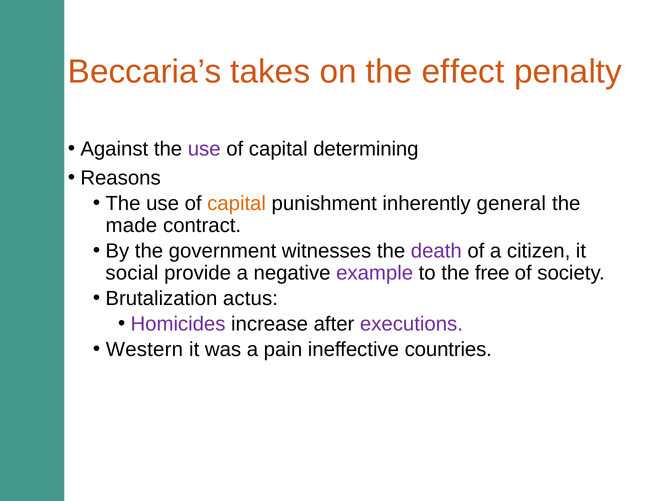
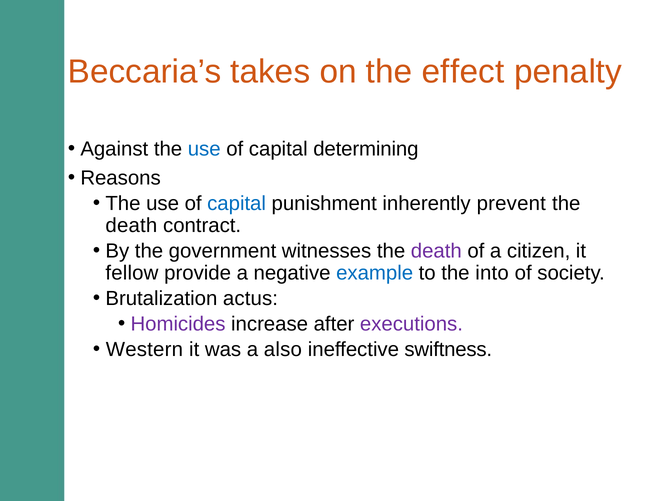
use colour: purple -> blue (204, 149)
capital colour: orange -> blue (237, 203)
general: general -> prevent (511, 203)
made: made -> death (131, 225)
social: social -> fellow (132, 273)
example colour: purple -> blue (375, 273)
free: free -> into (492, 273)
pain: pain -> also (283, 349)
countries: countries -> swiftness (448, 349)
